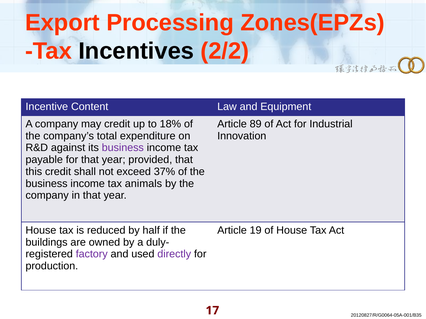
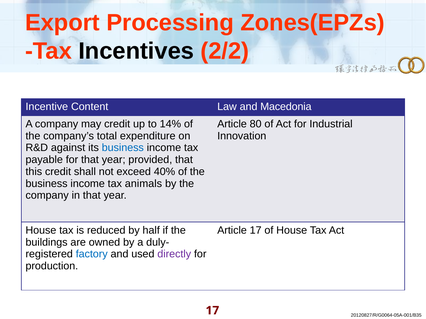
Equipment: Equipment -> Macedonia (286, 107)
18%: 18% -> 14% (170, 124)
89: 89 -> 80 (256, 124)
business colour: purple -> blue (123, 148)
37%: 37% -> 40% (165, 172)
Article 19: 19 -> 17 (256, 231)
factory colour: purple -> blue (92, 255)
